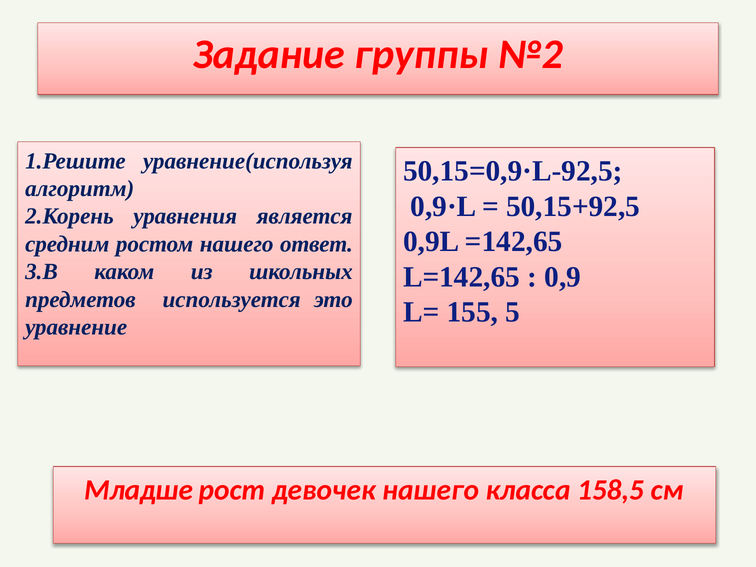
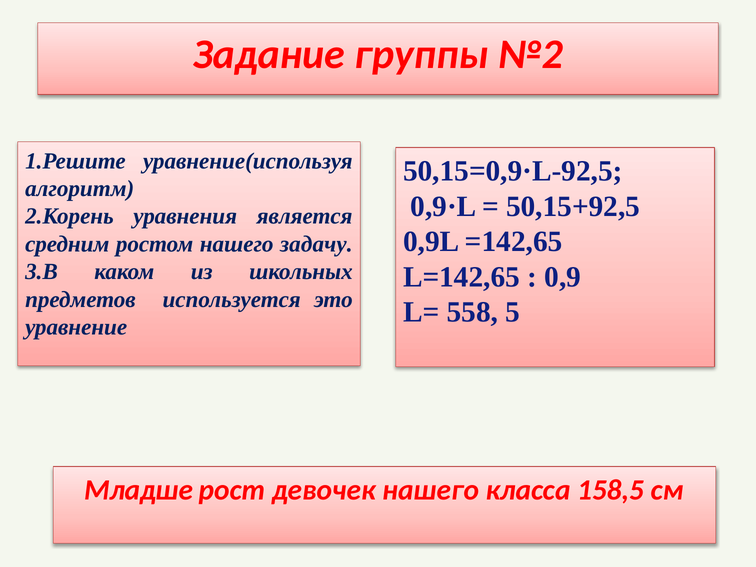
ответ: ответ -> задачу (316, 244)
155: 155 -> 558 (472, 312)
